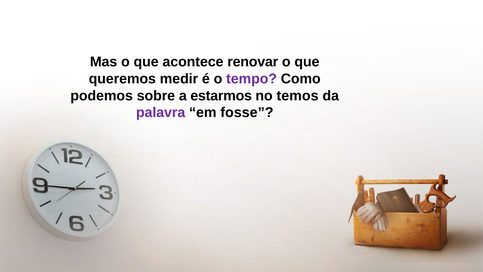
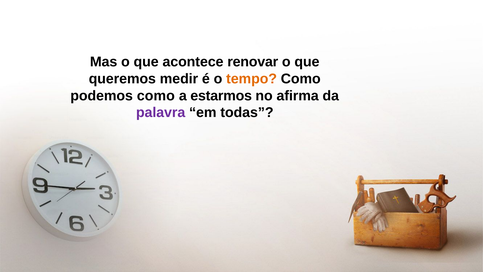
tempo colour: purple -> orange (252, 79)
podemos sobre: sobre -> como (156, 96)
temos: temos -> afirma (298, 96)
fosse: fosse -> todas (247, 112)
